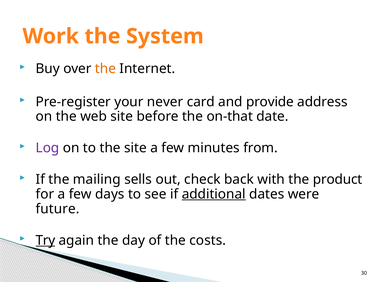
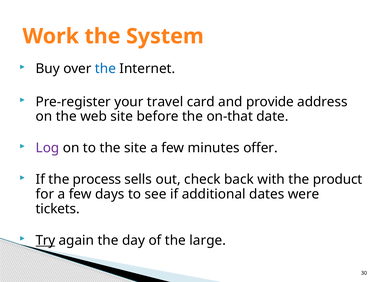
the colour: orange -> blue (105, 69)
never: never -> travel (165, 102)
from: from -> offer (260, 148)
mailing: mailing -> process (97, 179)
additional underline: present -> none (214, 194)
future: future -> tickets (58, 209)
costs: costs -> large (208, 240)
